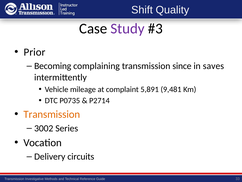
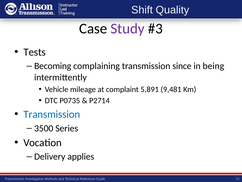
Prior: Prior -> Tests (35, 52)
saves: saves -> being (213, 66)
Transmission colour: orange -> blue (52, 114)
3002: 3002 -> 3500 (44, 128)
circuits: circuits -> applies (81, 156)
